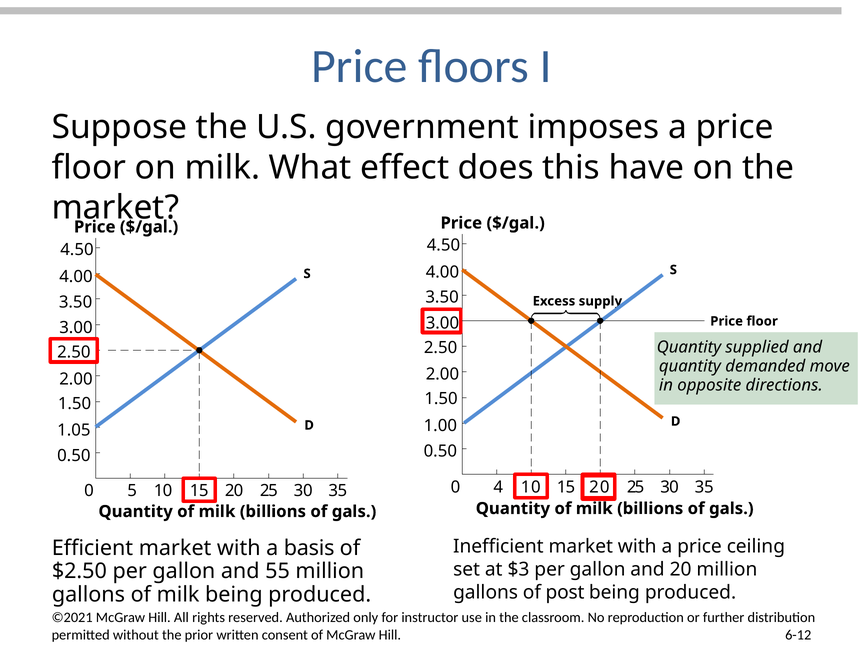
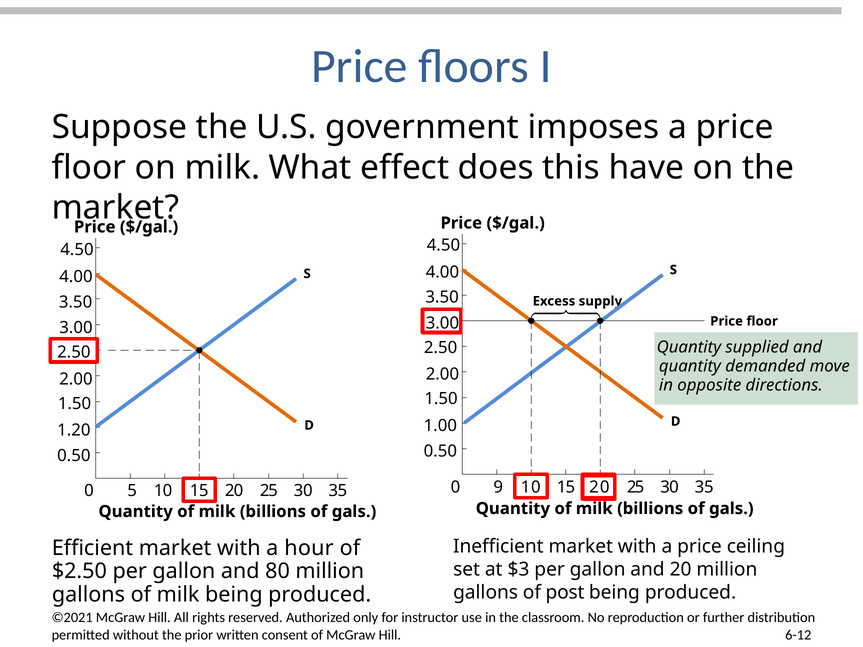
1.05: 1.05 -> 1.20 (74, 430)
4: 4 -> 9 (498, 487)
basis: basis -> hour (309, 548)
55: 55 -> 80 (278, 572)
